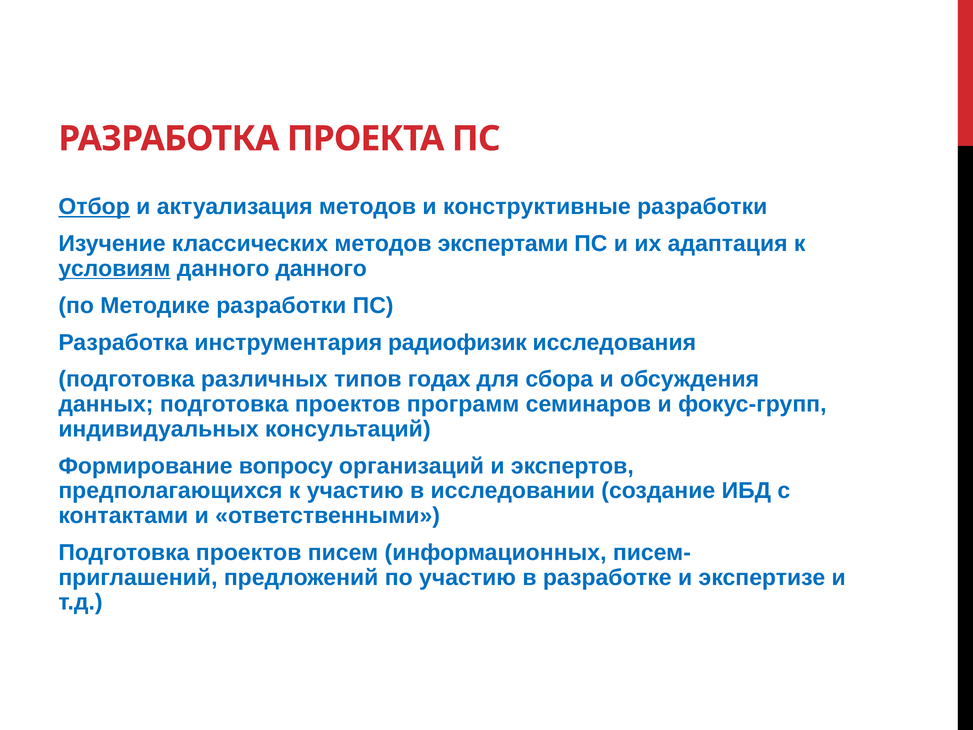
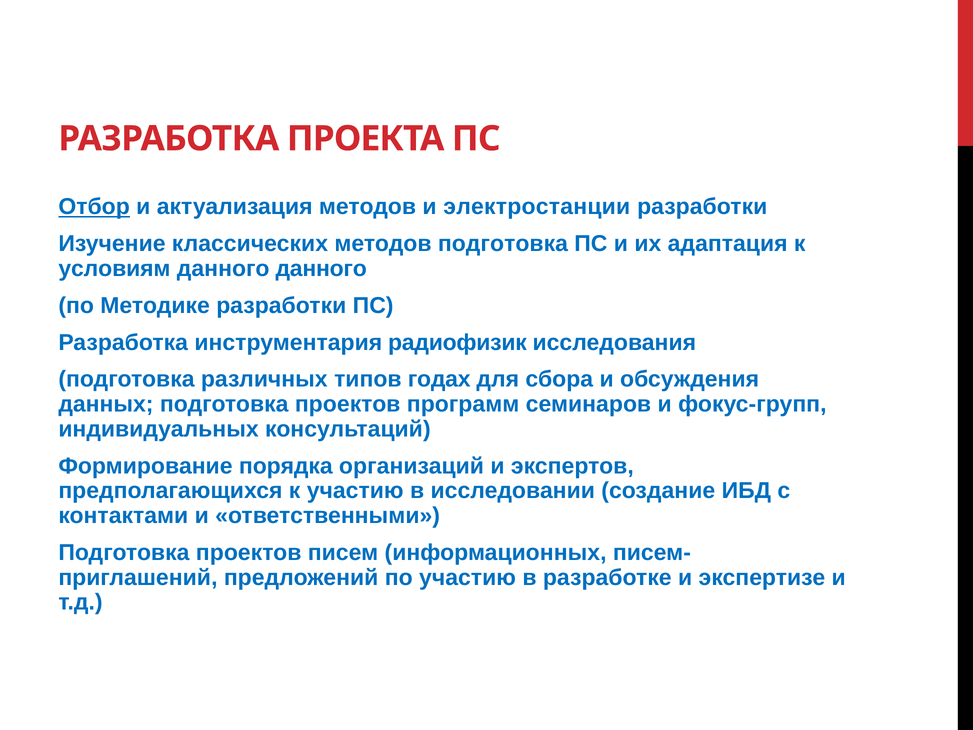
конструктивные: конструктивные -> электростанции (537, 207)
методов экспертами: экспертами -> подготовка (503, 244)
условиям underline: present -> none (114, 268)
вопросу: вопросу -> порядка (286, 466)
